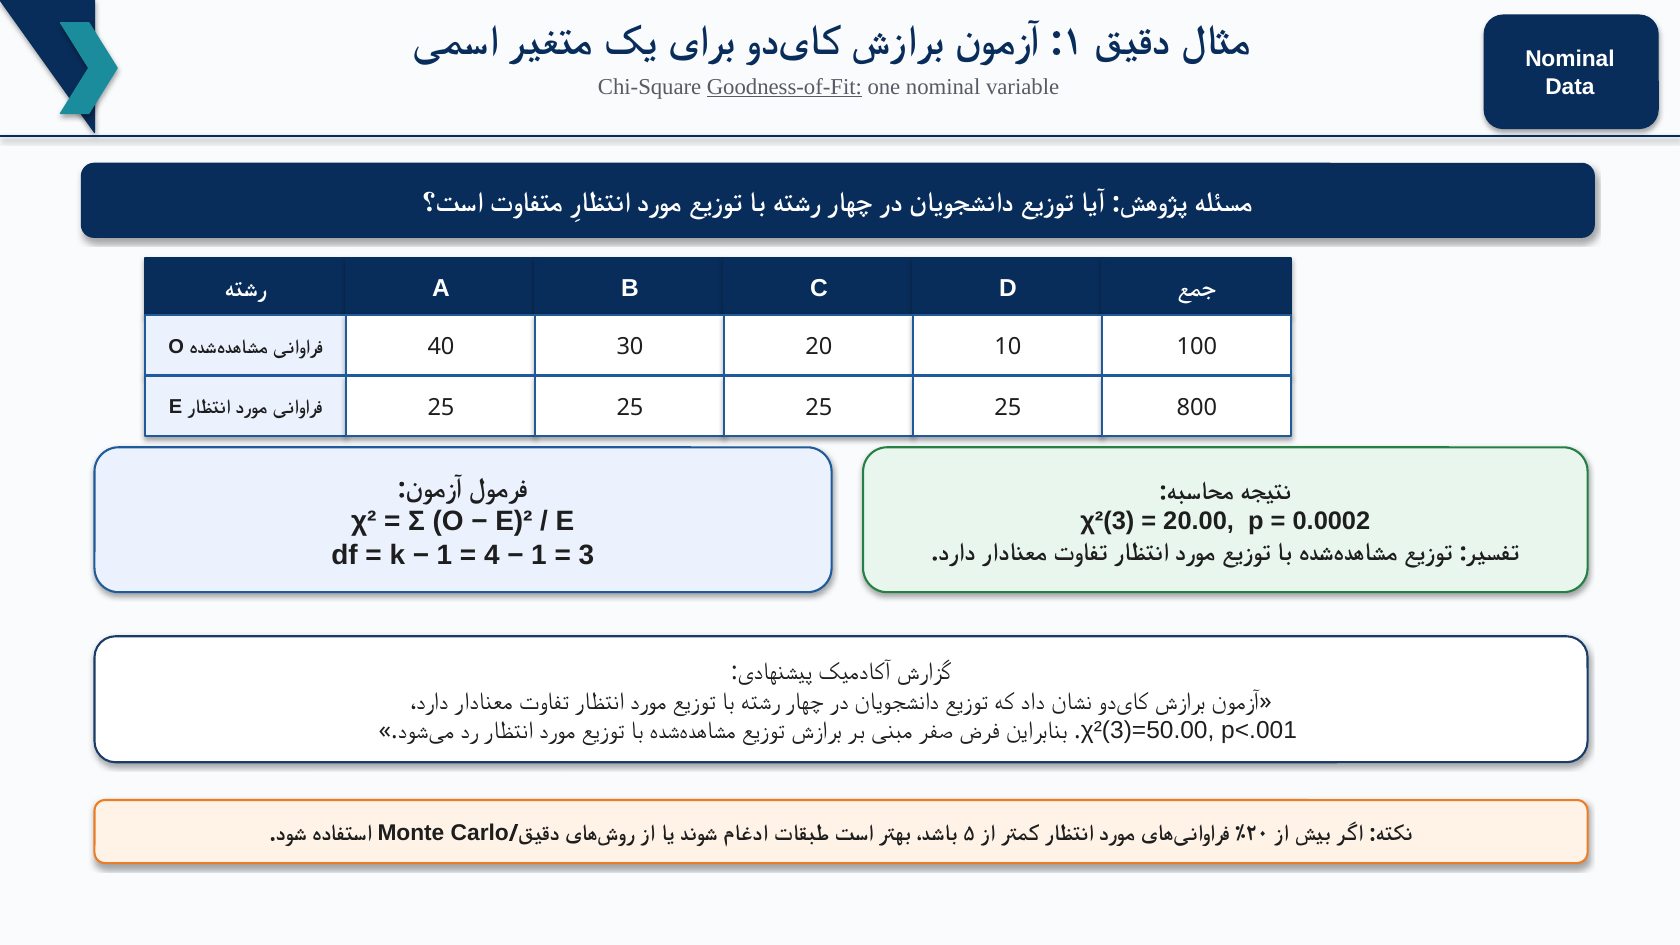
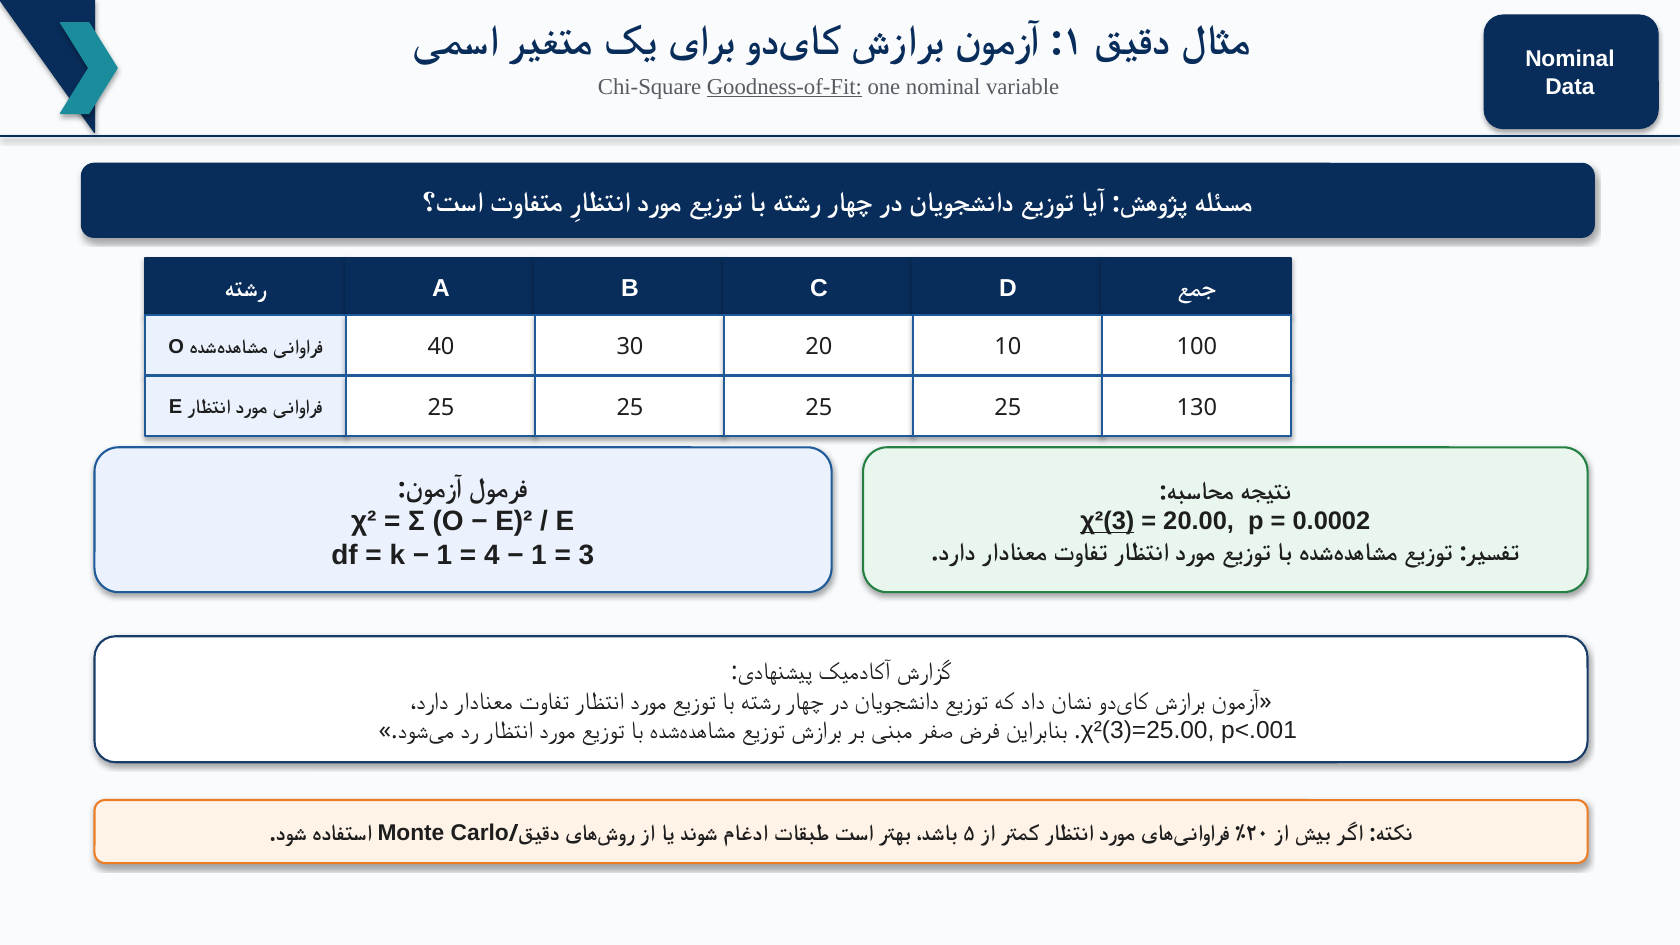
800: 800 -> 130 (1197, 407)
χ²(3 underline: none -> present (1107, 522)
χ²(3)=50.00: χ²(3)=50.00 -> χ²(3)=25.00 (1148, 730)
